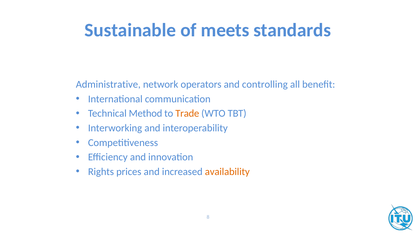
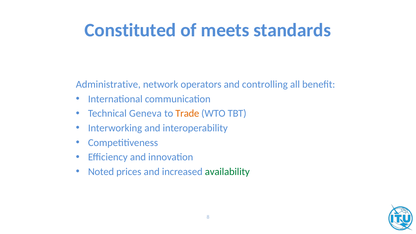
Sustainable: Sustainable -> Constituted (130, 30)
Method: Method -> Geneva (145, 114)
Rights: Rights -> Noted (101, 172)
availability colour: orange -> green (227, 172)
